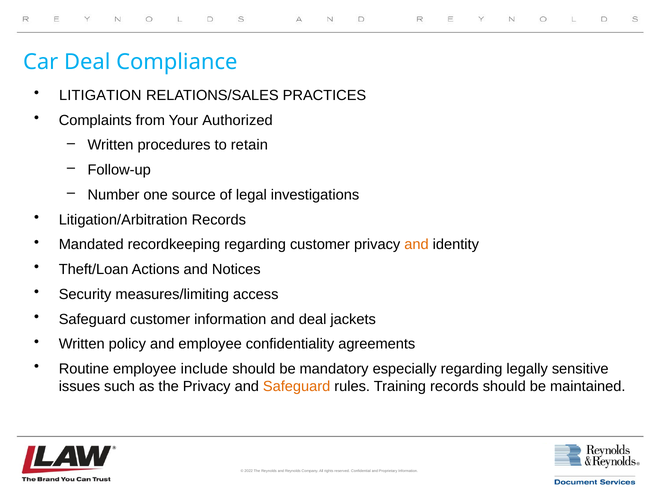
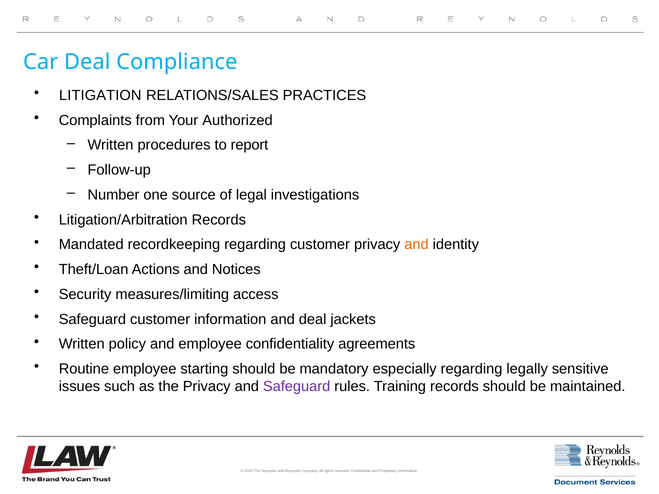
retain: retain -> report (249, 145)
include: include -> starting (204, 369)
Safeguard colour: orange -> purple (297, 387)
